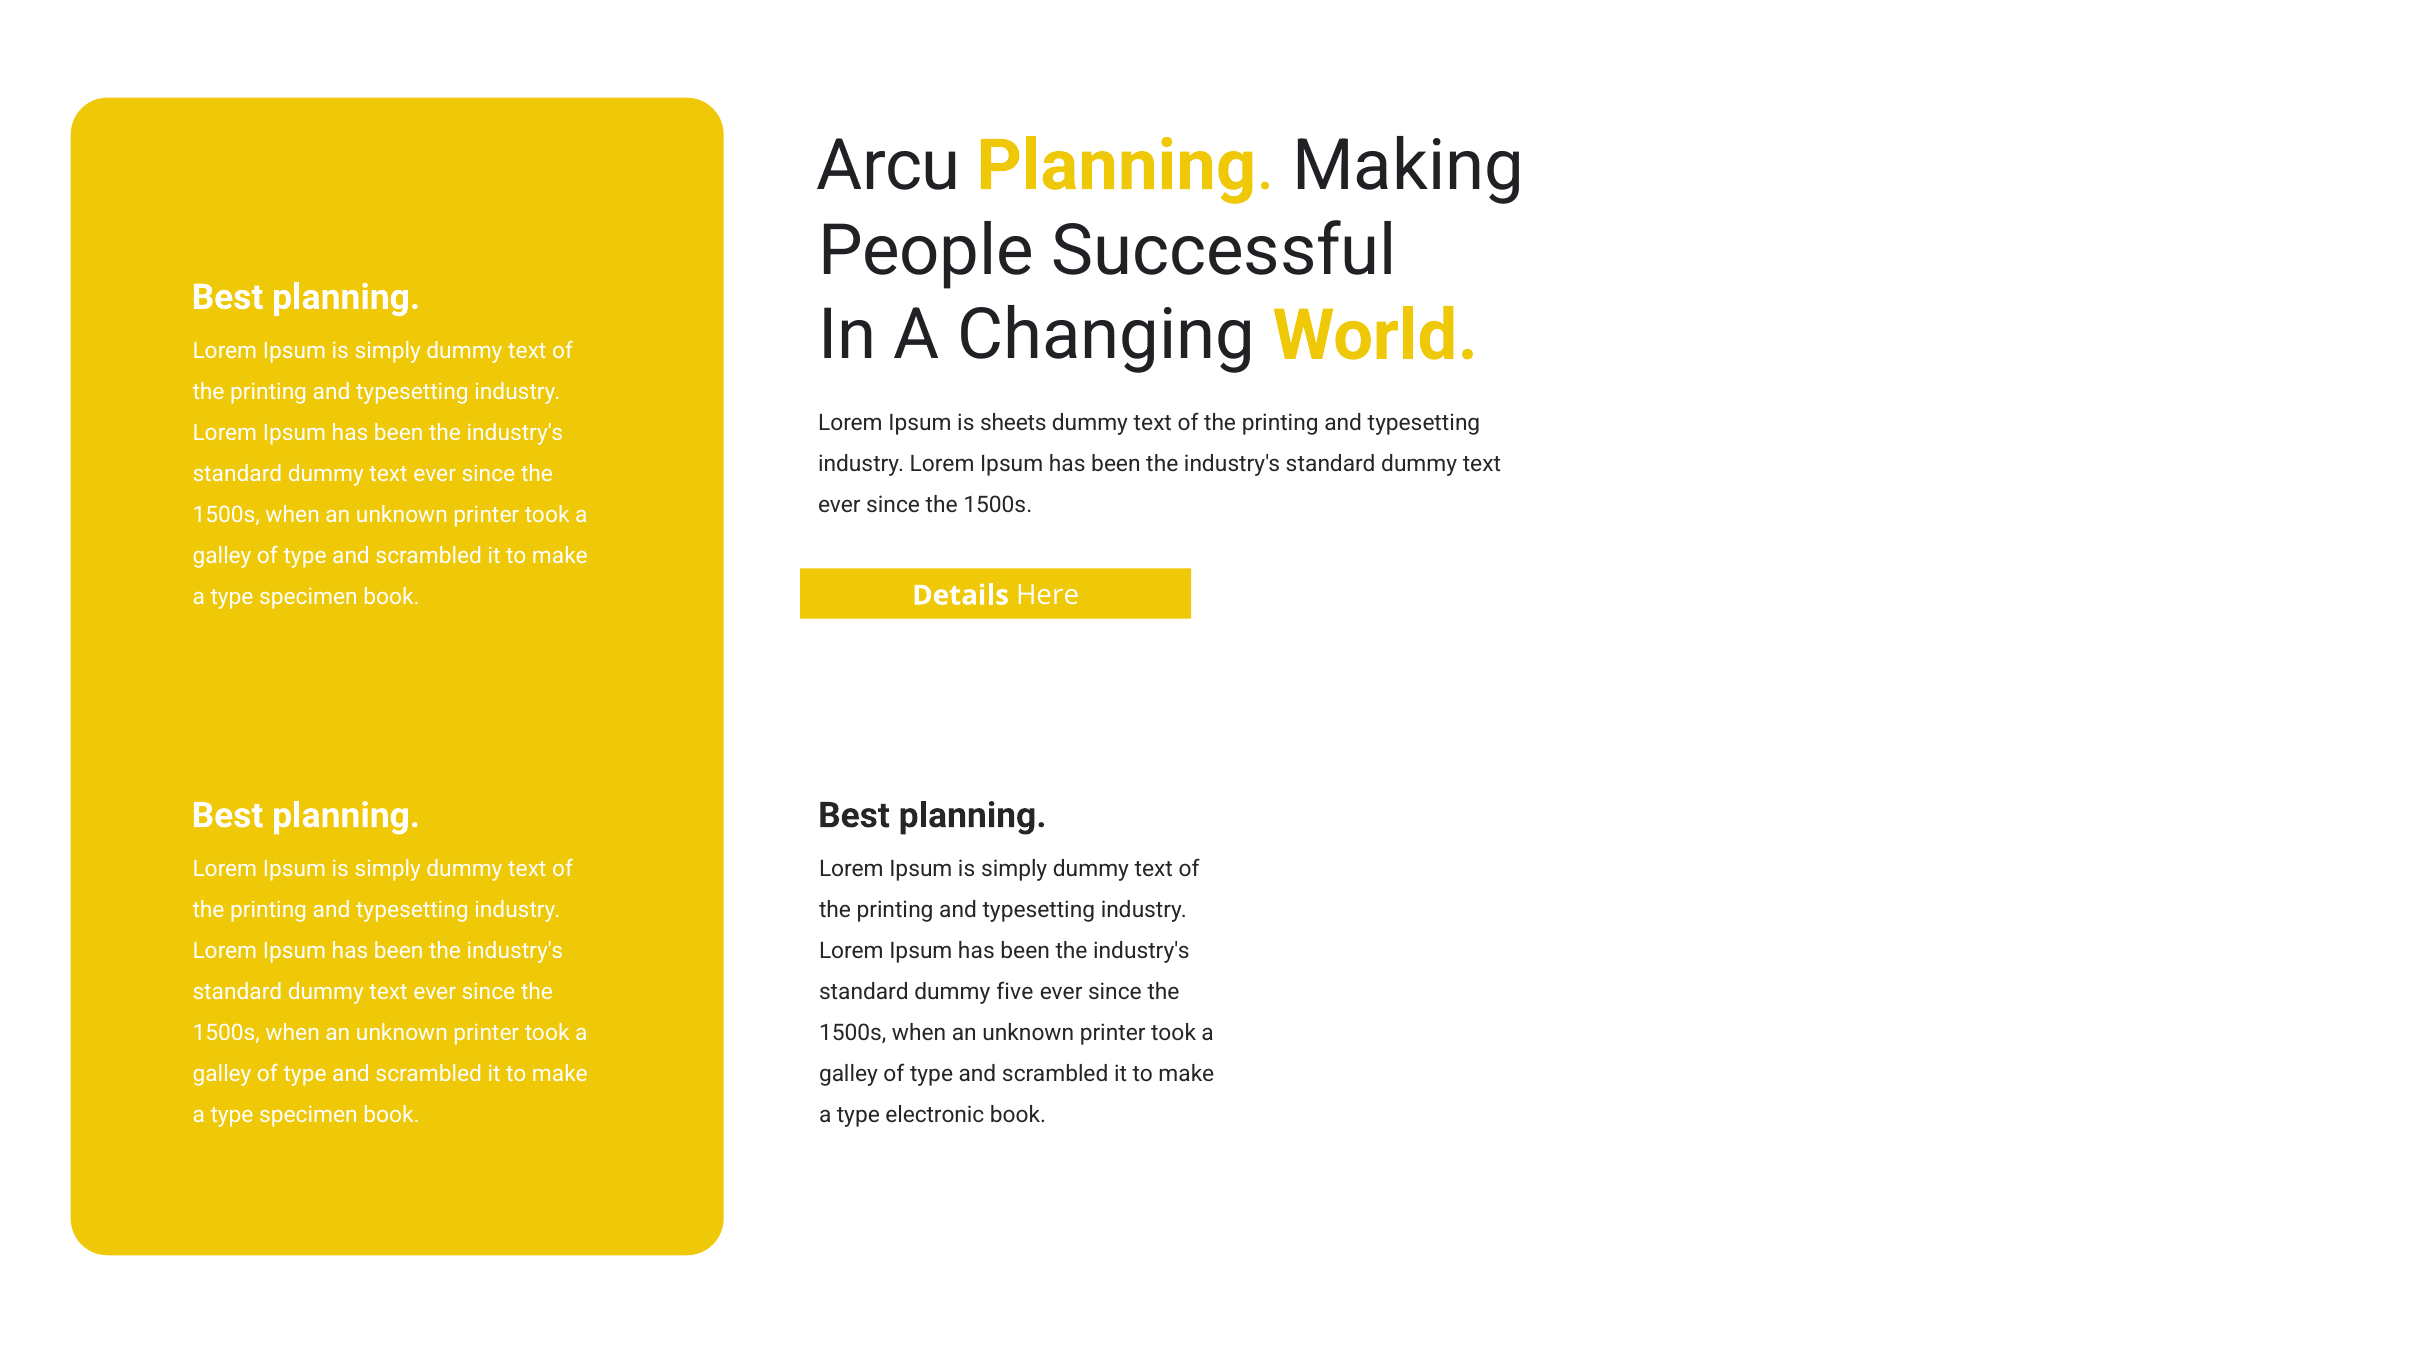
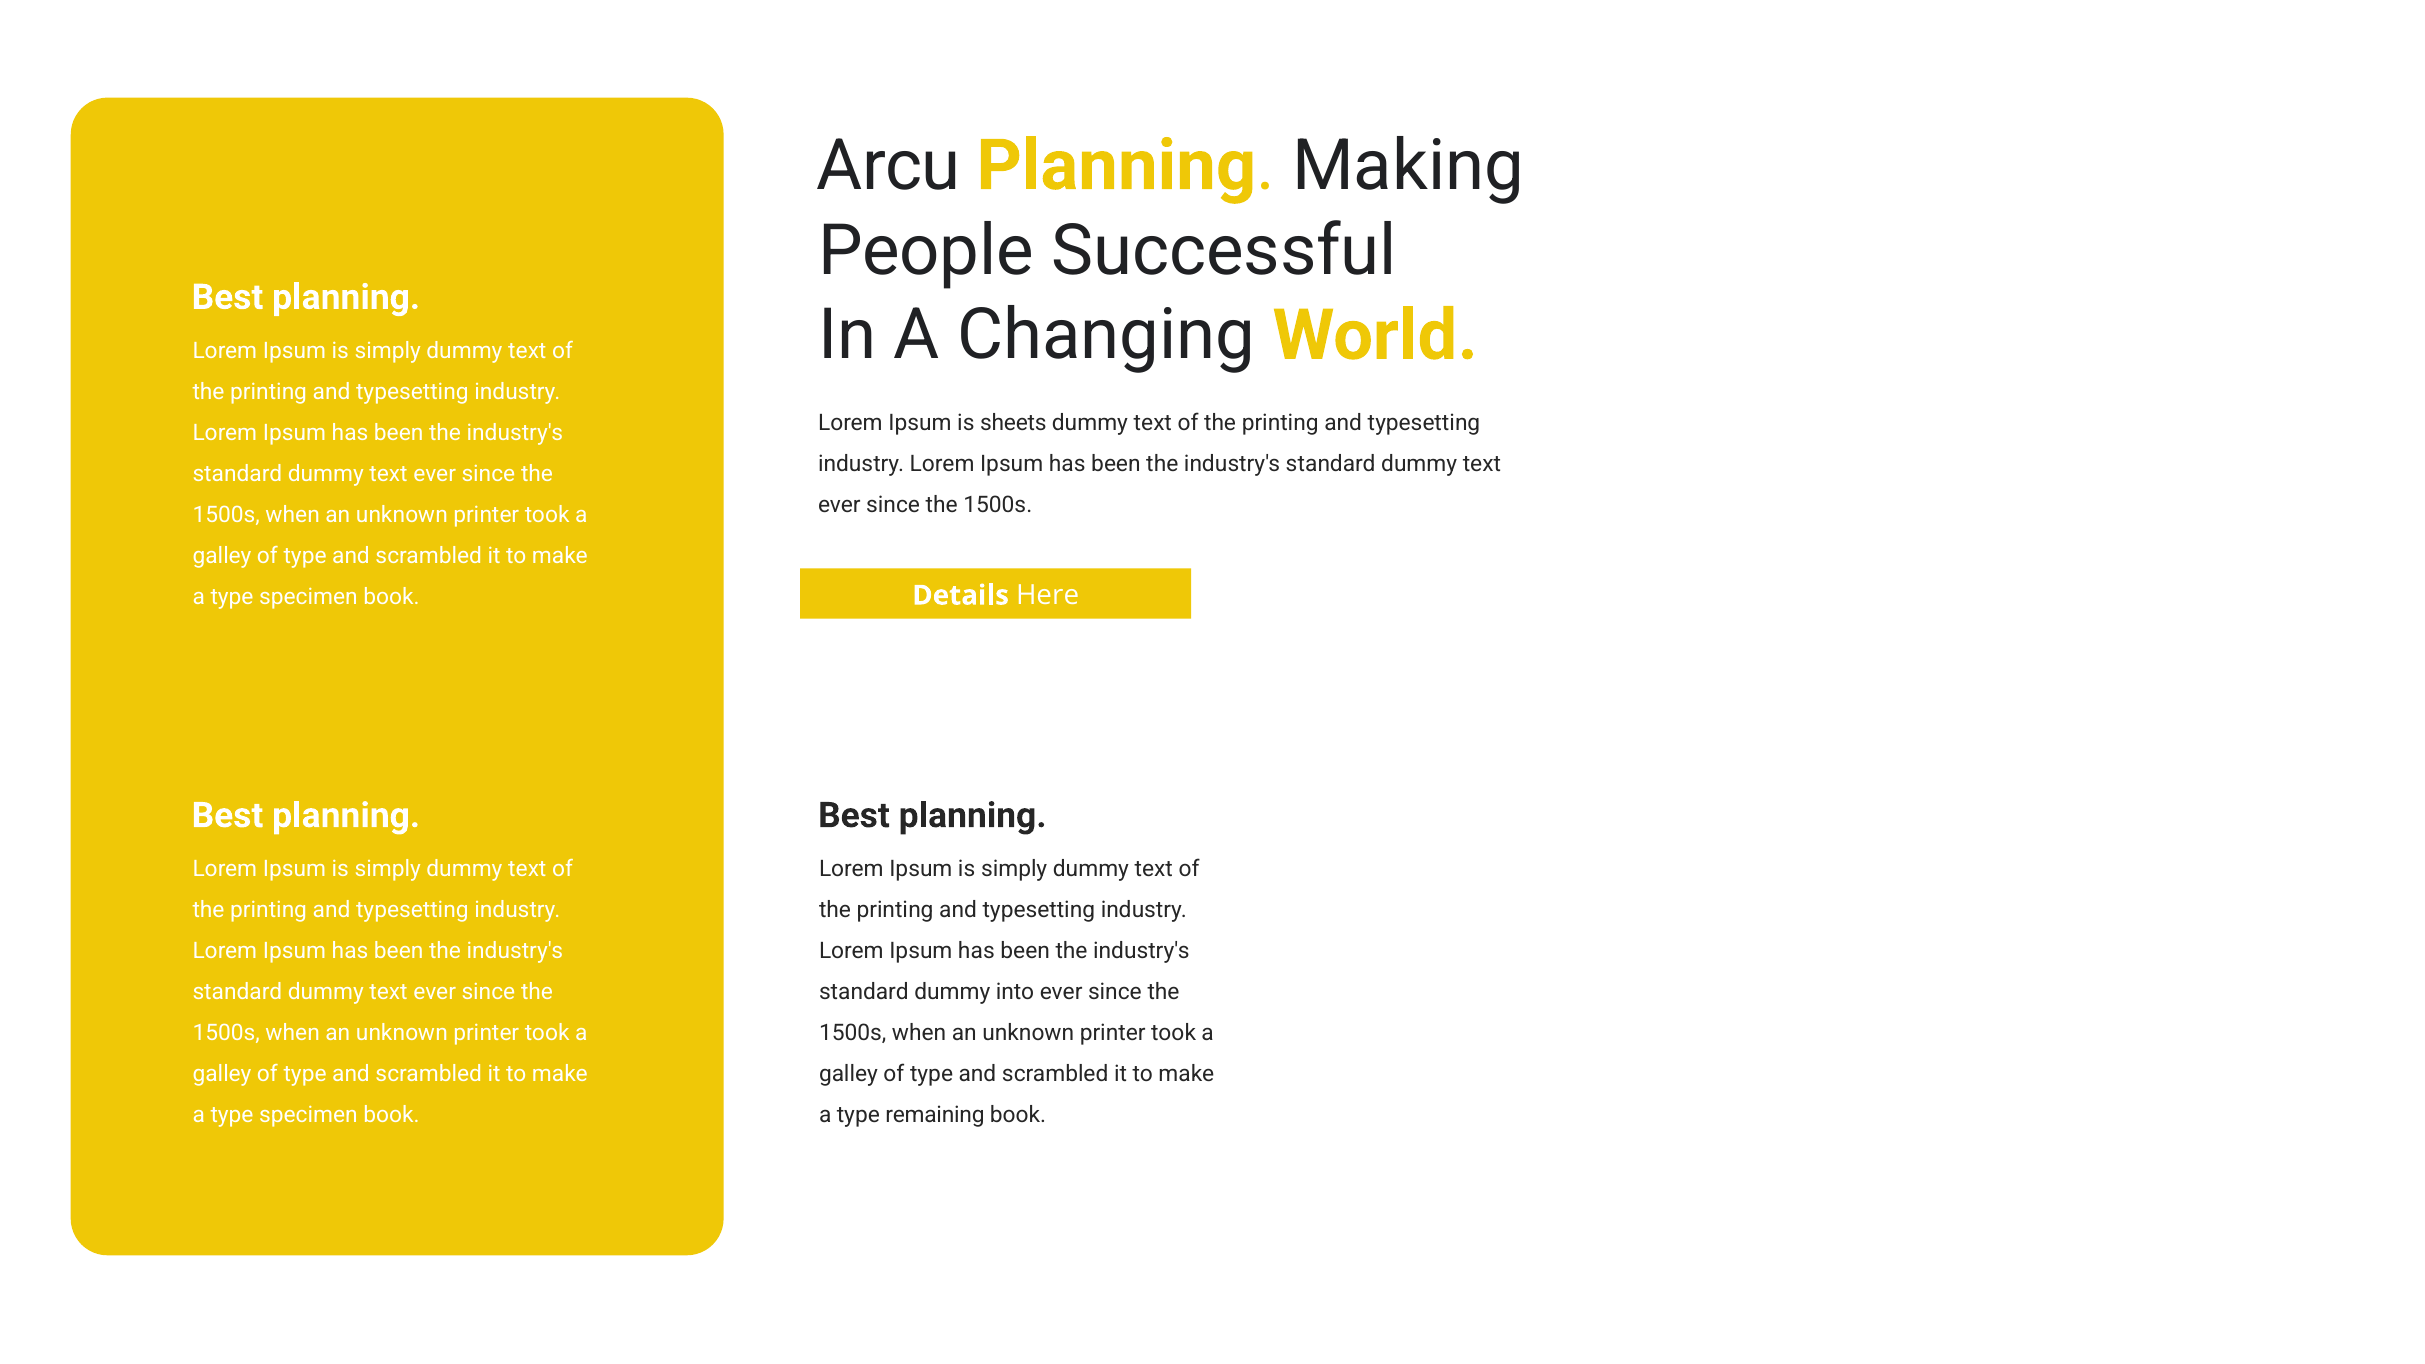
five: five -> into (1015, 992)
electronic: electronic -> remaining (935, 1115)
